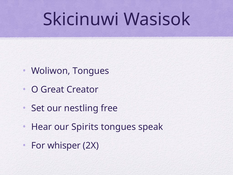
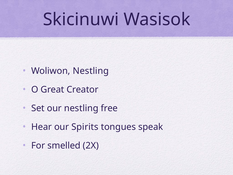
Woliwon Tongues: Tongues -> Nestling (91, 71)
whisper: whisper -> smelled (64, 145)
